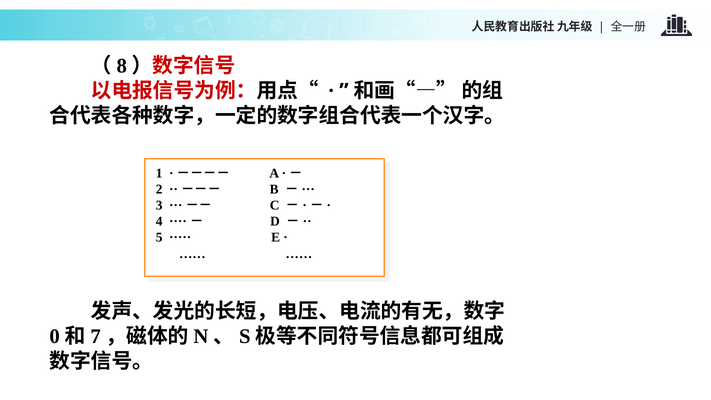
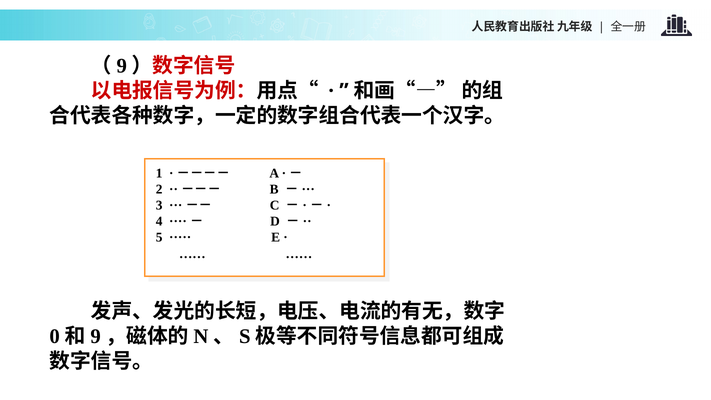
8: 8 -> 9 (122, 66)
7: 7 -> 9 (96, 336)
